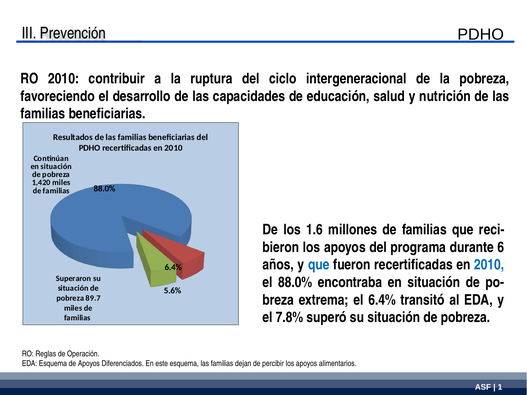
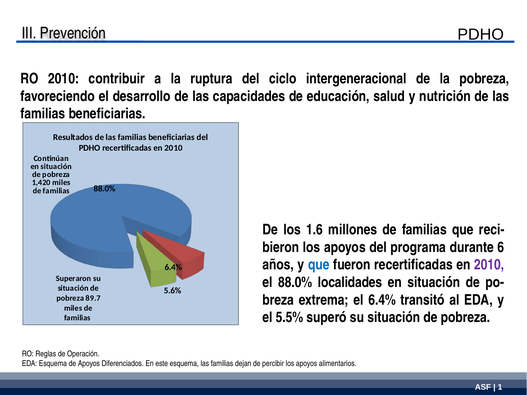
2010 colour: blue -> purple (489, 265)
encontraba: encontraba -> localidades (350, 282)
7.8%: 7.8% -> 5.5% (290, 318)
